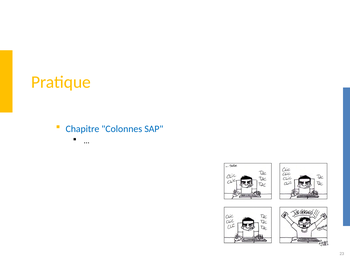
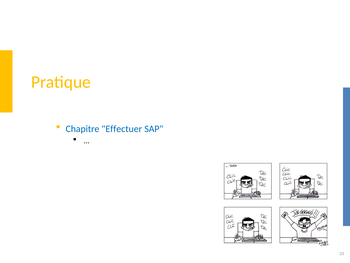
Colonnes: Colonnes -> Effectuer (122, 129)
